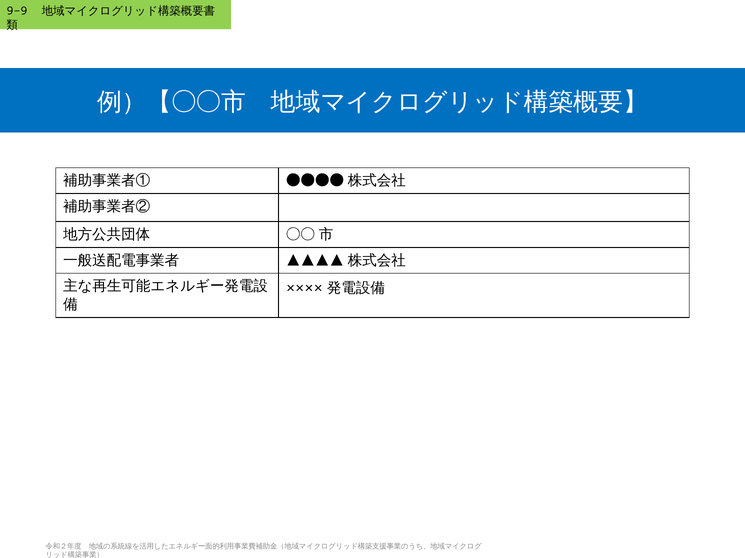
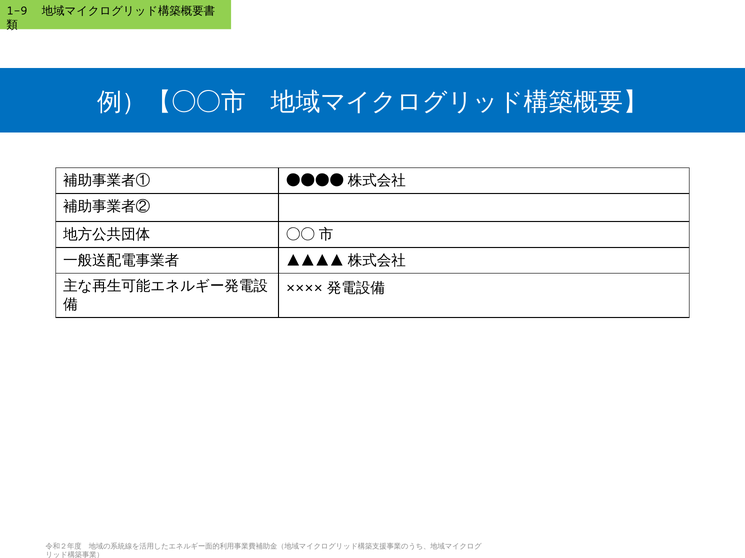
9-9: 9-9 -> 1-9 (17, 11)
